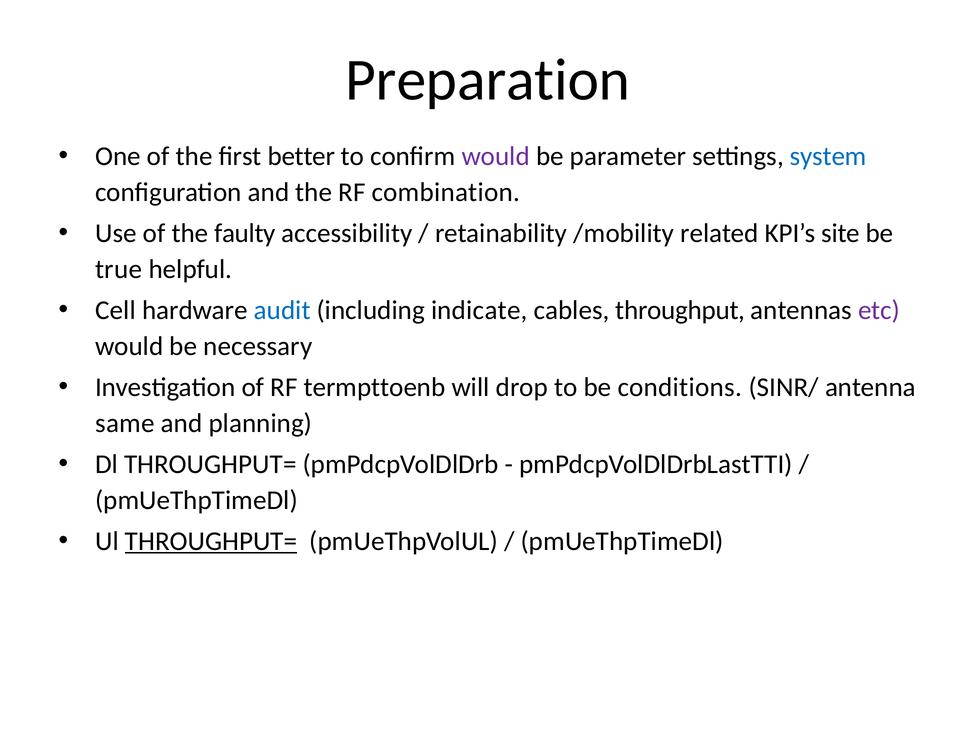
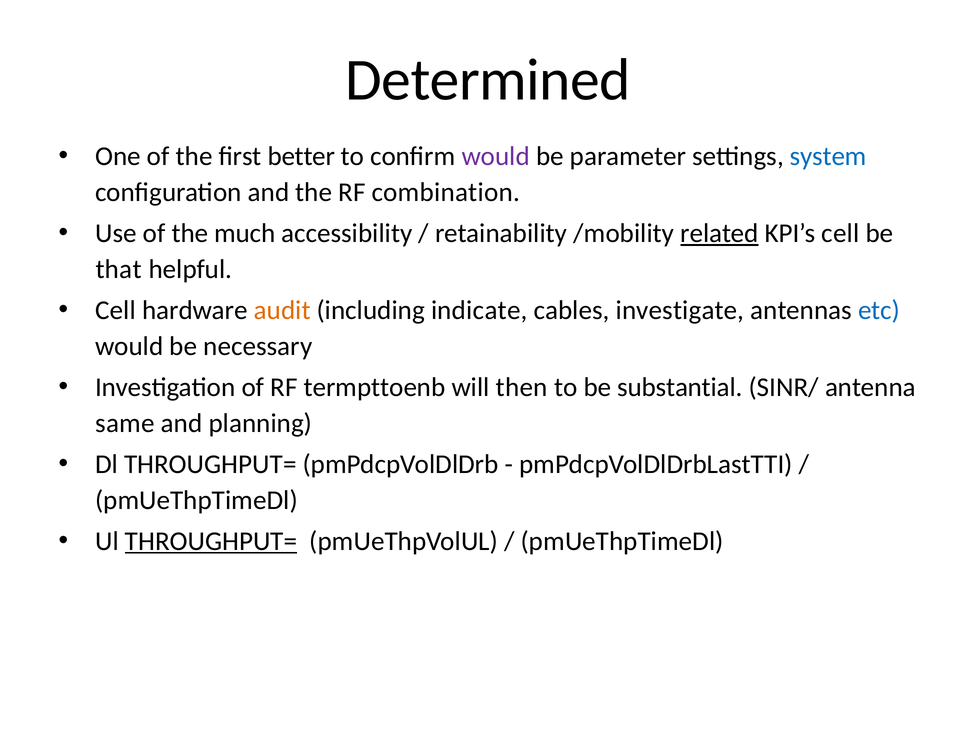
Preparation: Preparation -> Determined (488, 80)
faulty: faulty -> much (245, 233)
related underline: none -> present (719, 233)
KPI’s site: site -> cell (840, 233)
true: true -> that (119, 269)
audit colour: blue -> orange (282, 310)
throughput: throughput -> investigate (680, 310)
etc colour: purple -> blue (879, 310)
drop: drop -> then (522, 387)
conditions: conditions -> substantial (680, 387)
